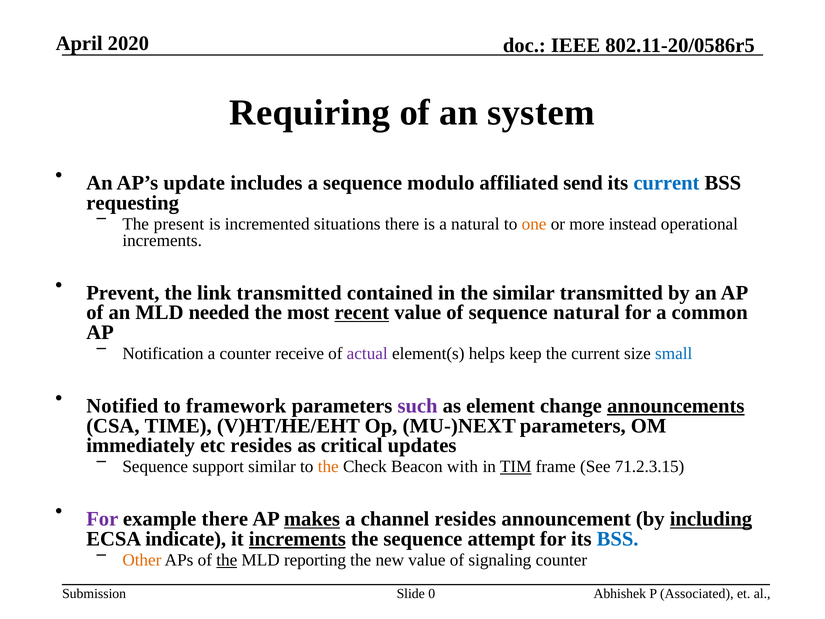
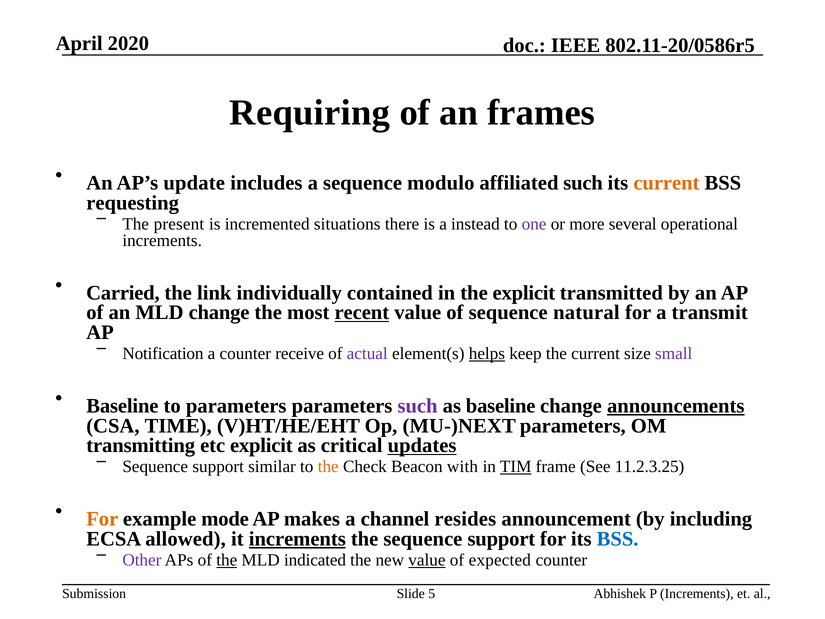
system: system -> frames (541, 113)
affiliated send: send -> such (583, 183)
current colour: blue -> orange (666, 183)
a natural: natural -> instead (475, 224)
one colour: orange -> purple (534, 224)
instead: instead -> several (633, 224)
Prevent: Prevent -> Carried (123, 293)
link transmitted: transmitted -> individually (289, 293)
the similar: similar -> explicit (524, 293)
MLD needed: needed -> change (219, 312)
common: common -> transmit (710, 312)
helps underline: none -> present (487, 354)
small colour: blue -> purple (674, 354)
Notified: Notified -> Baseline (122, 406)
to framework: framework -> parameters (236, 406)
as element: element -> baseline (501, 406)
immediately: immediately -> transmitting (141, 445)
etc resides: resides -> explicit (261, 445)
updates underline: none -> present (422, 445)
71.2.3.15: 71.2.3.15 -> 11.2.3.25 (650, 467)
For colour: purple -> orange (102, 519)
example there: there -> mode (225, 519)
makes underline: present -> none (312, 519)
including underline: present -> none (711, 519)
indicate: indicate -> allowed (186, 539)
the sequence attempt: attempt -> support (501, 539)
Other colour: orange -> purple (142, 560)
reporting: reporting -> indicated (315, 560)
value underline: none -> present (427, 560)
signaling: signaling -> expected (500, 560)
0: 0 -> 5 (432, 593)
P Associated: Associated -> Increments (697, 593)
